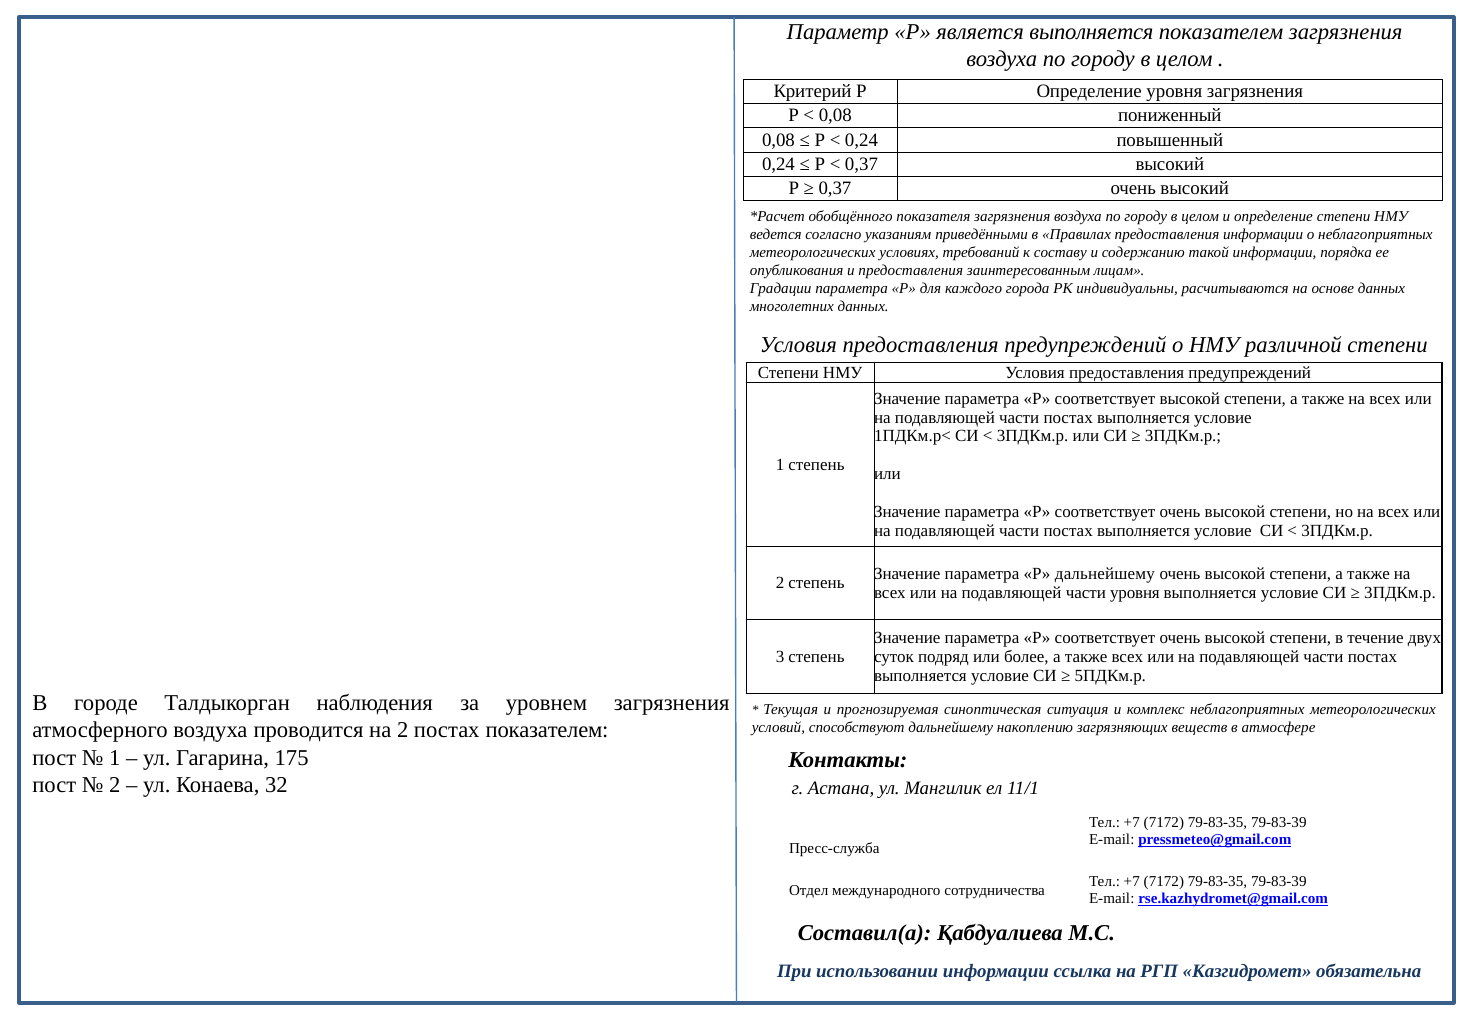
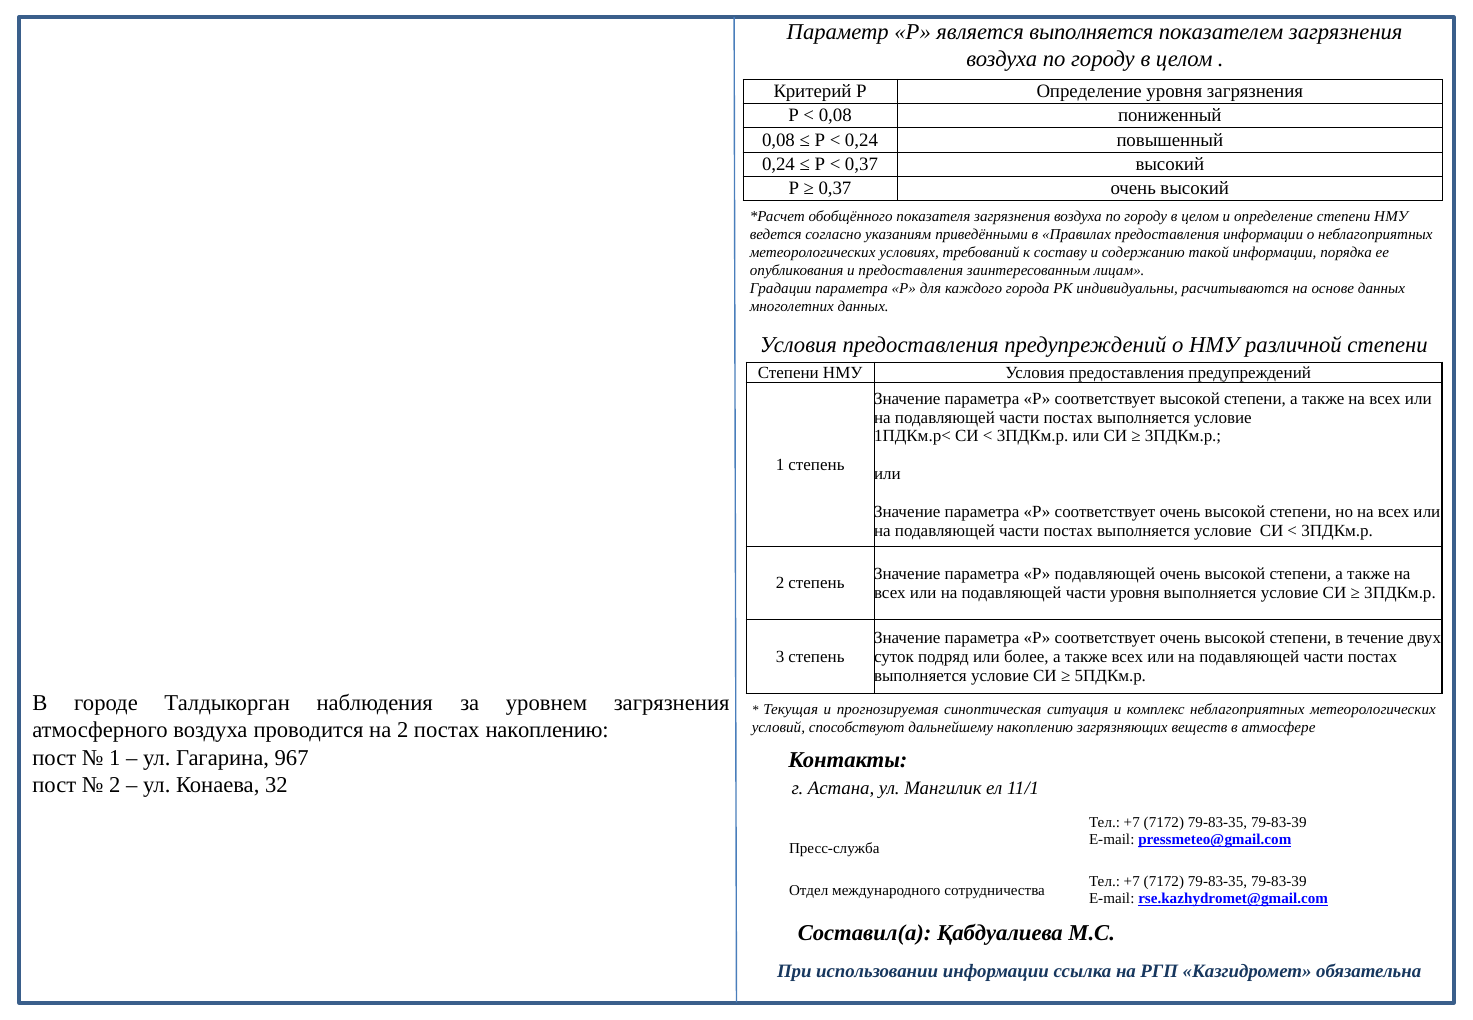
Р дальнейшему: дальнейшему -> подавляющей (1105, 574)
постах показателем: показателем -> накоплению (547, 730)
175: 175 -> 967 (292, 758)
